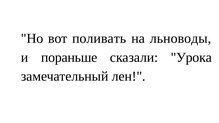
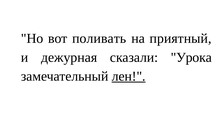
льноводы: льноводы -> приятный (181, 39)
пораньше: пораньше -> дежурная (69, 57)
лен underline: none -> present (129, 76)
